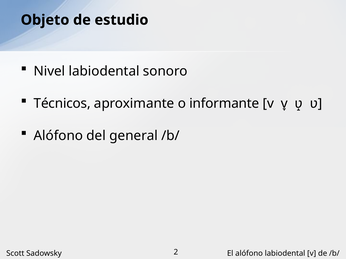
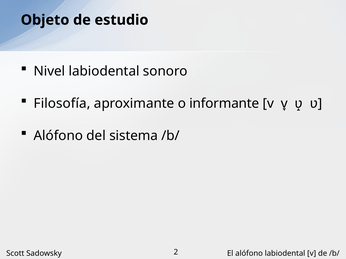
Técnicos: Técnicos -> Filosofía (62, 104)
general: general -> sistema (134, 136)
